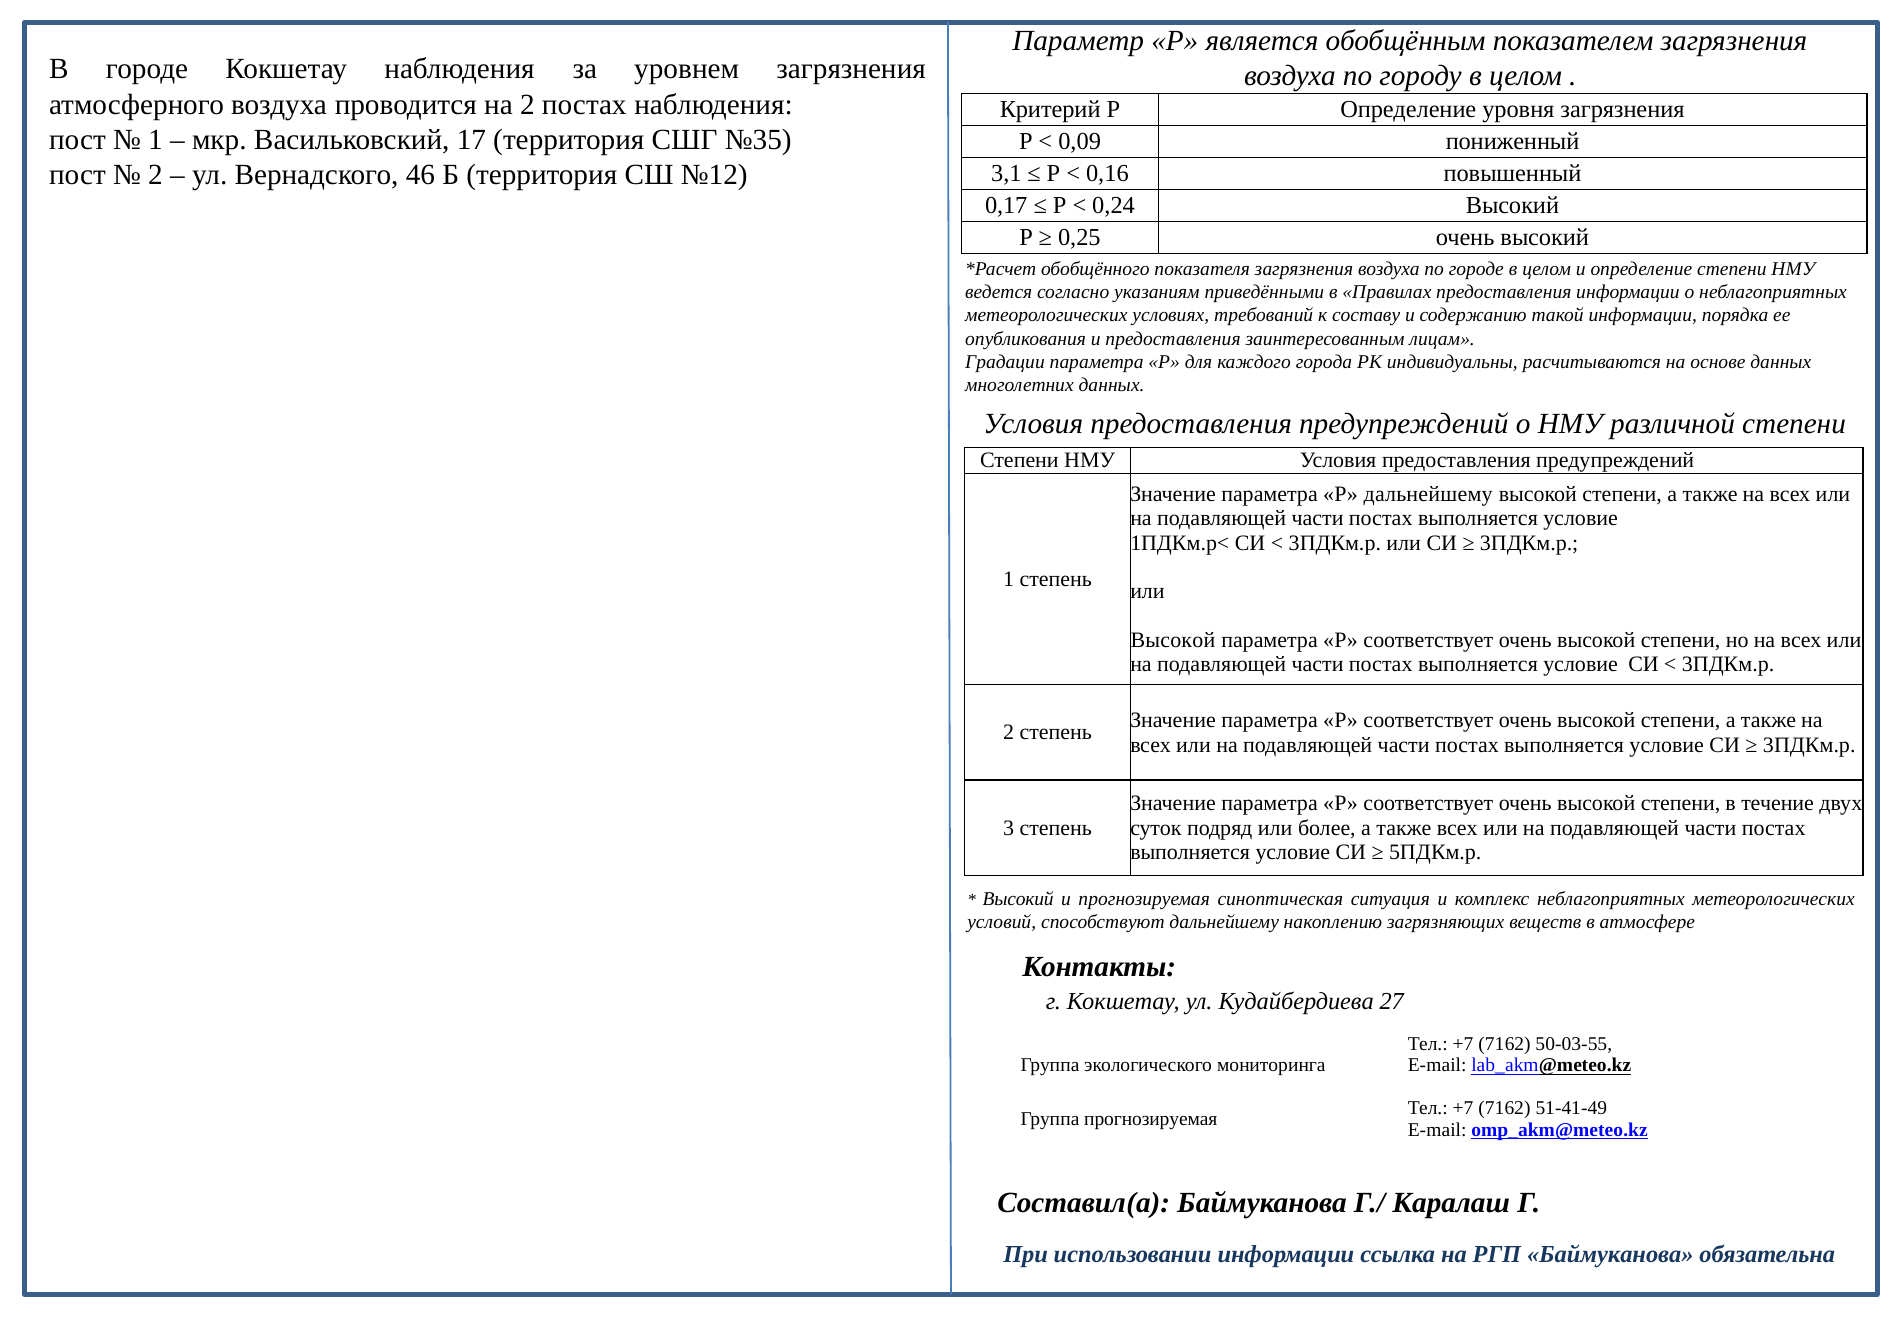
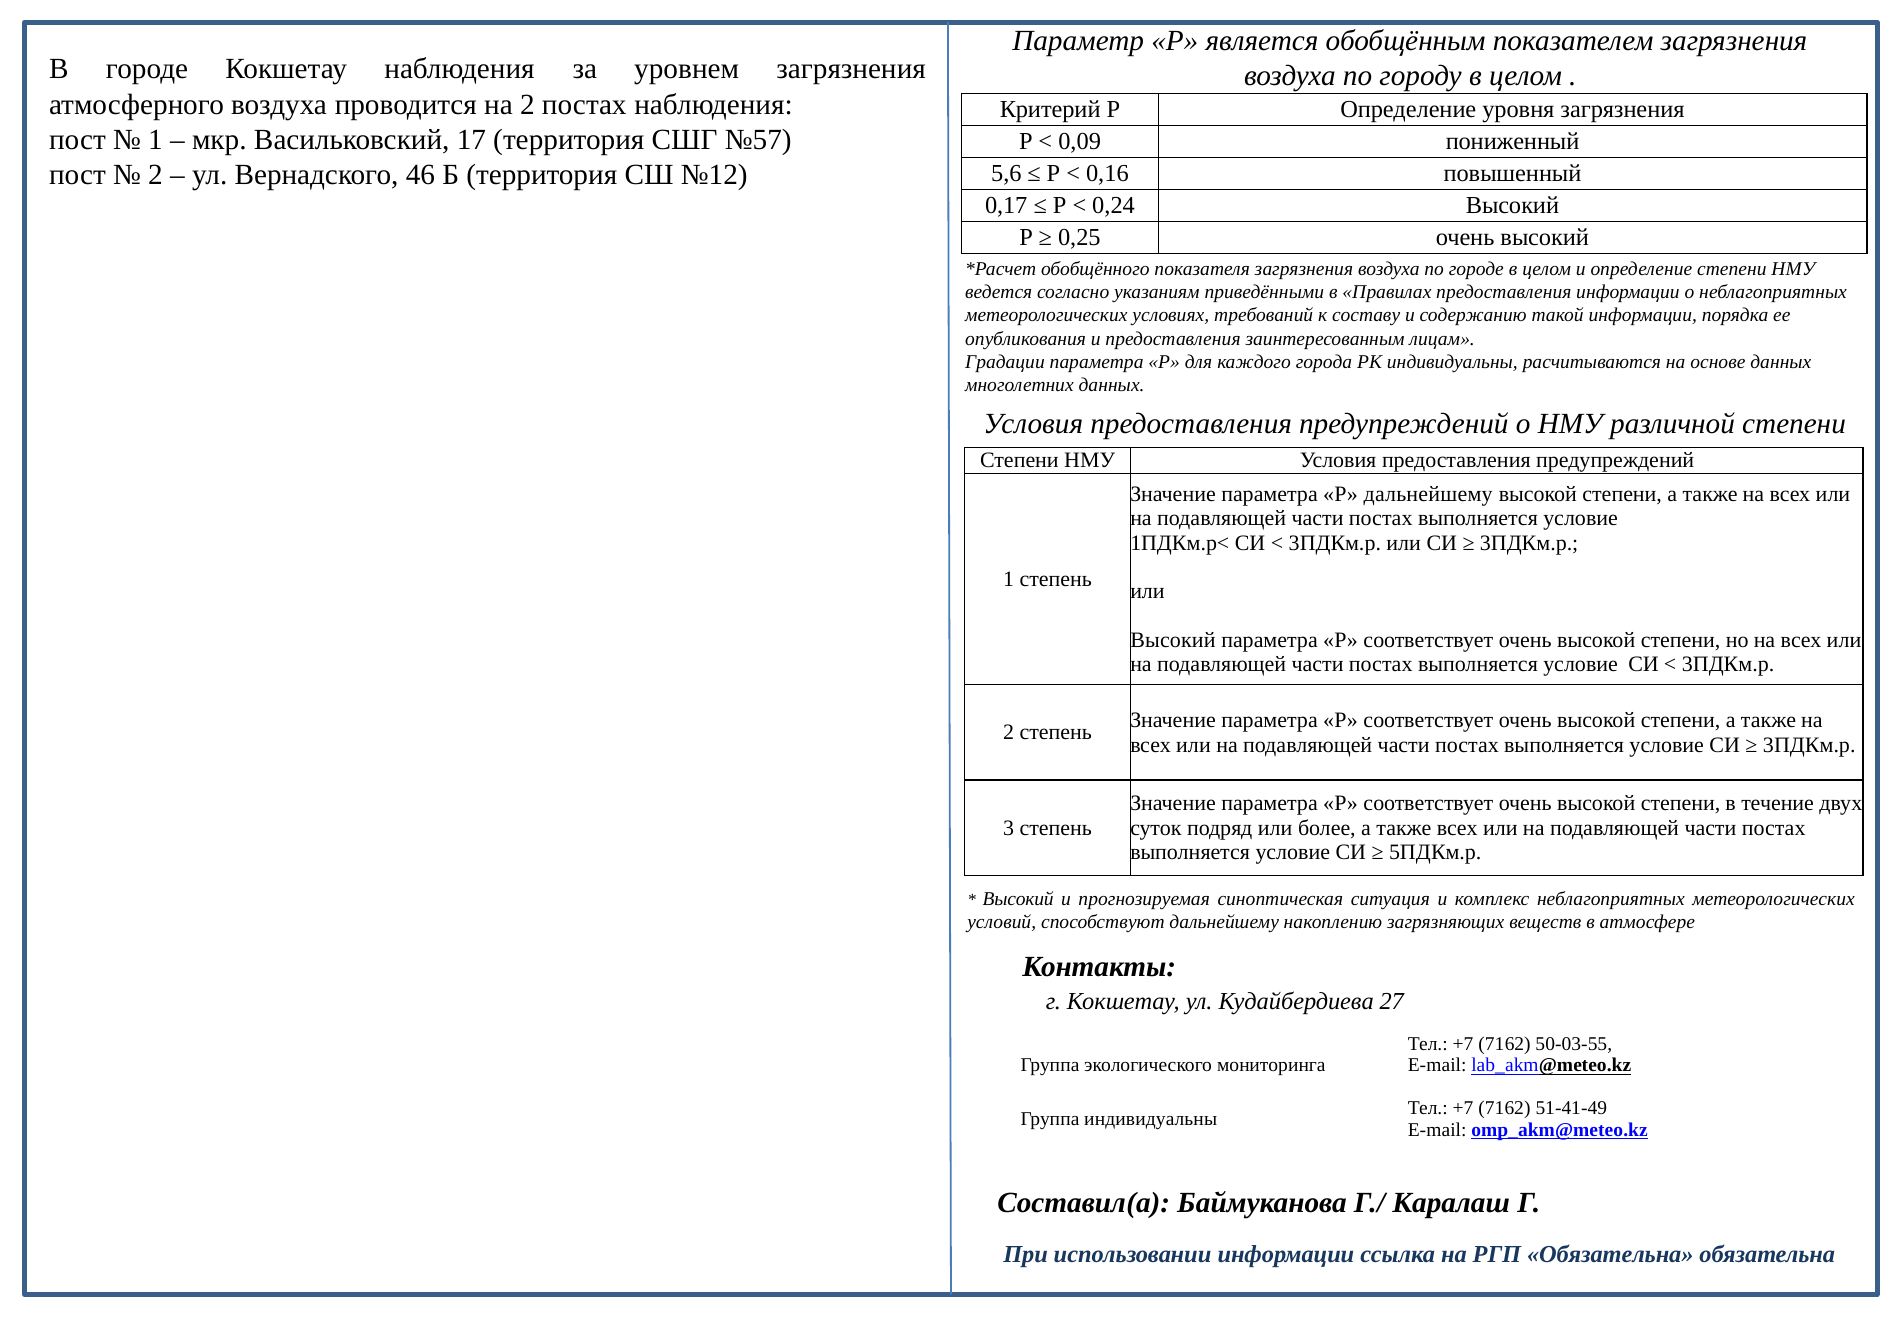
№35: №35 -> №57 (758, 140)
3,1: 3,1 -> 5,6 (1006, 173)
Высокой: Высокой -> Высокий (1173, 640)
Группа прогнозируемая: прогнозируемая -> индивидуальны (1151, 1119)
РГП Баймуканова: Баймуканова -> Обязательна (1610, 1254)
